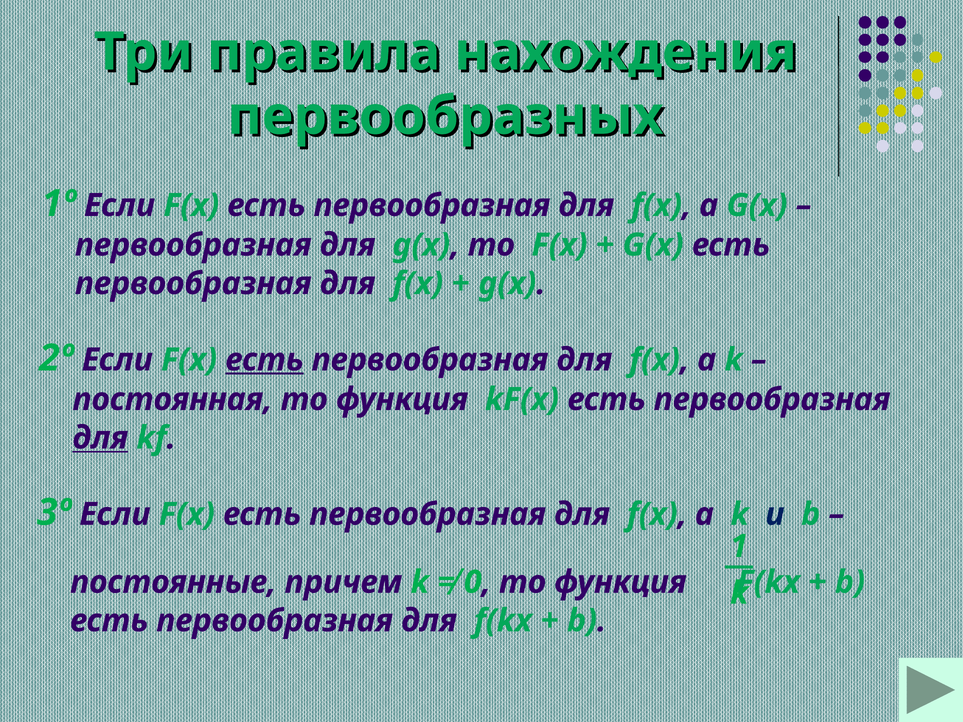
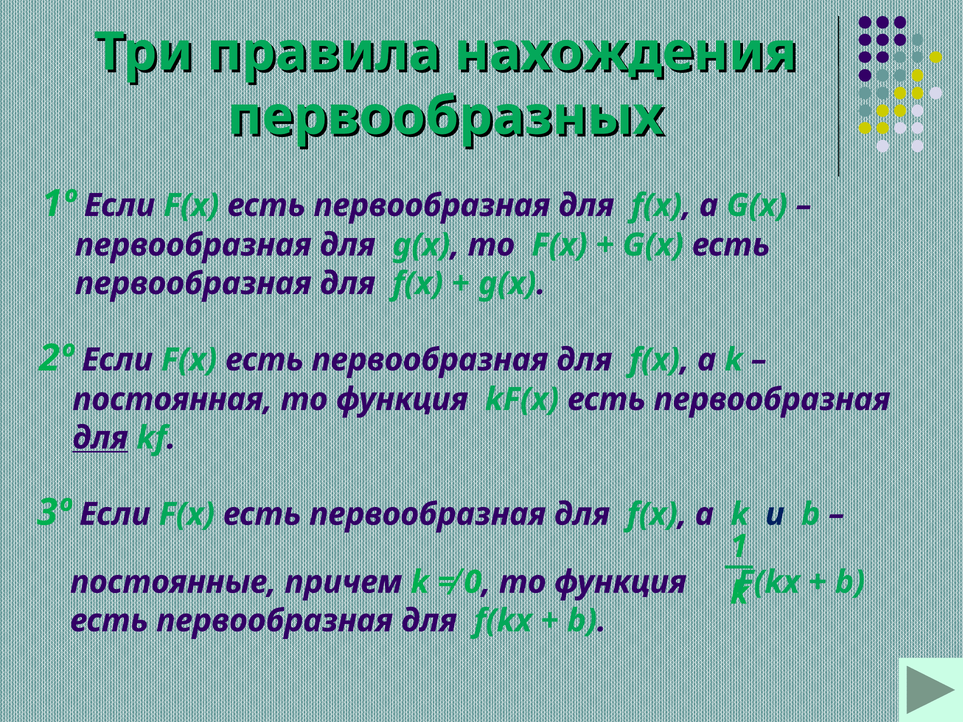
есть underline: present -> none (264, 360)
